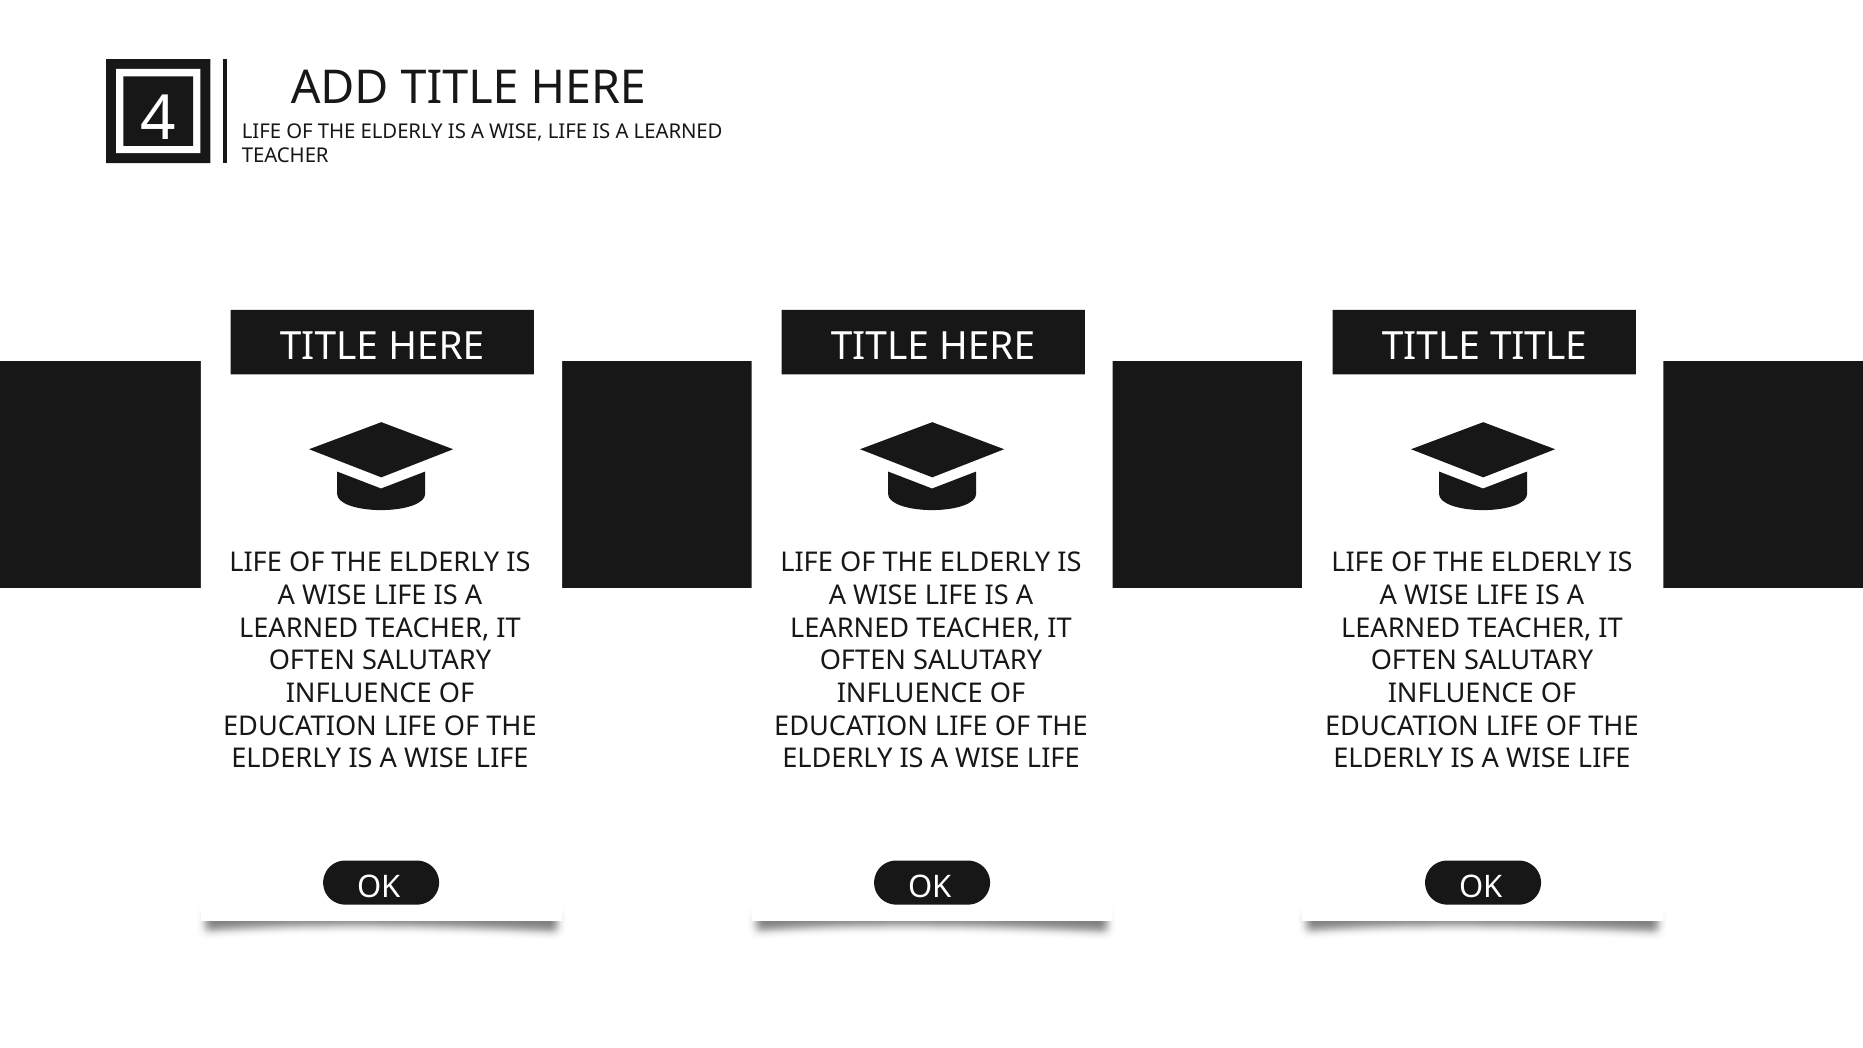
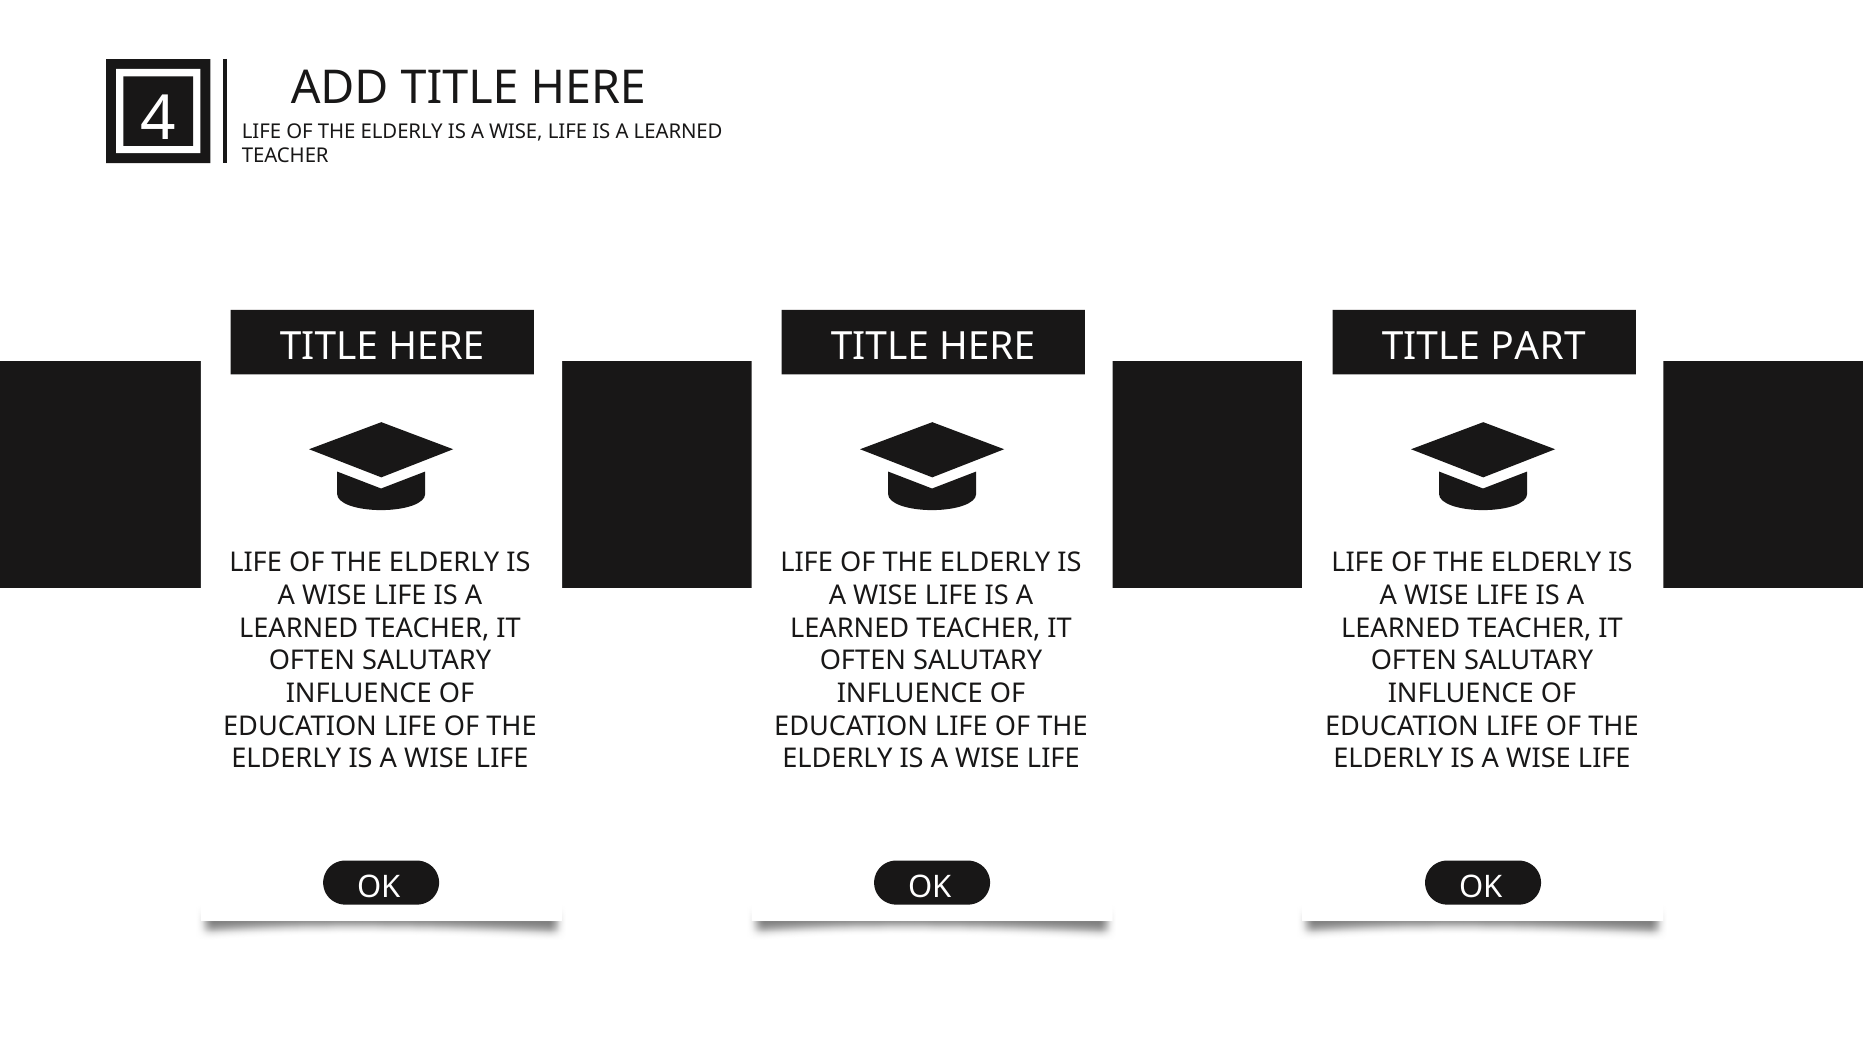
TITLE TITLE: TITLE -> PART (1538, 346)
